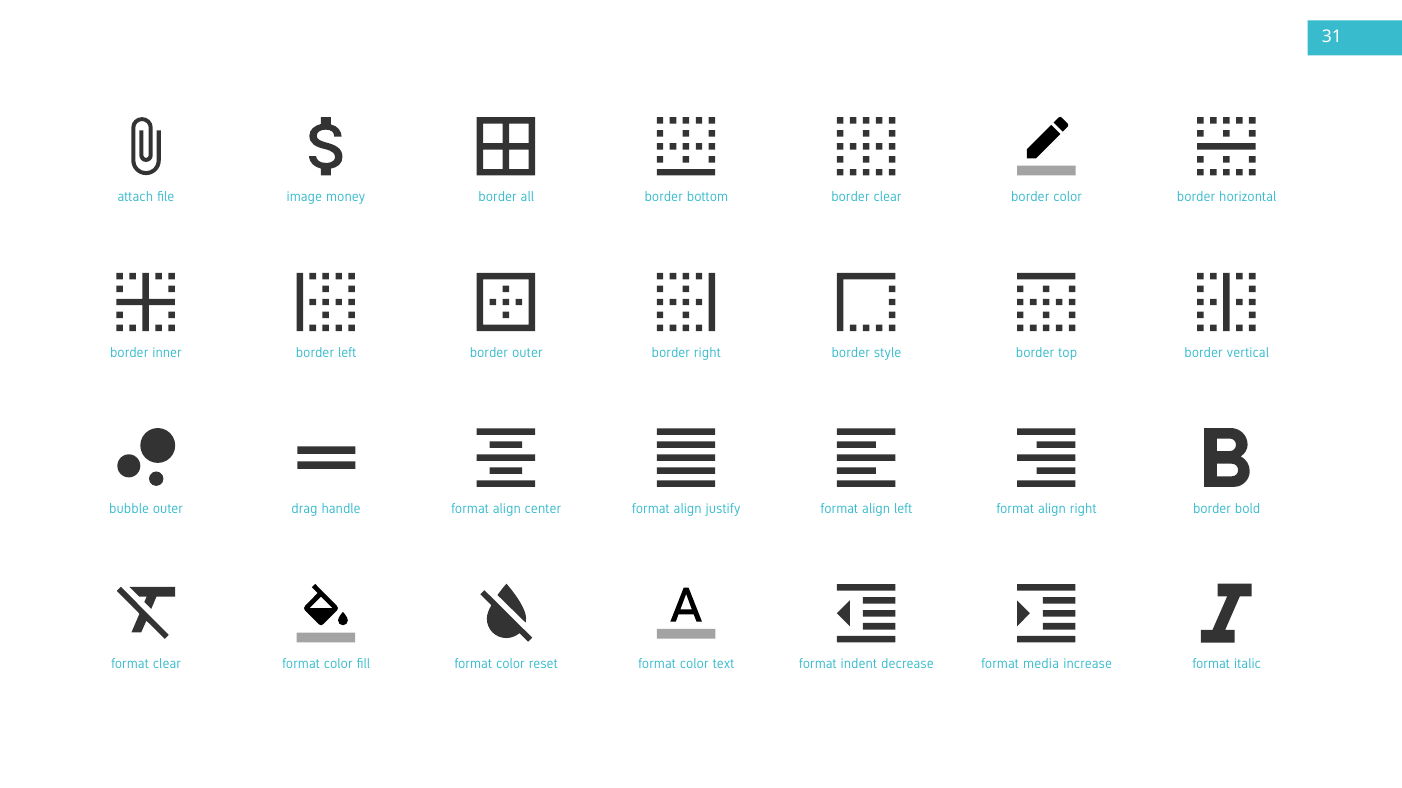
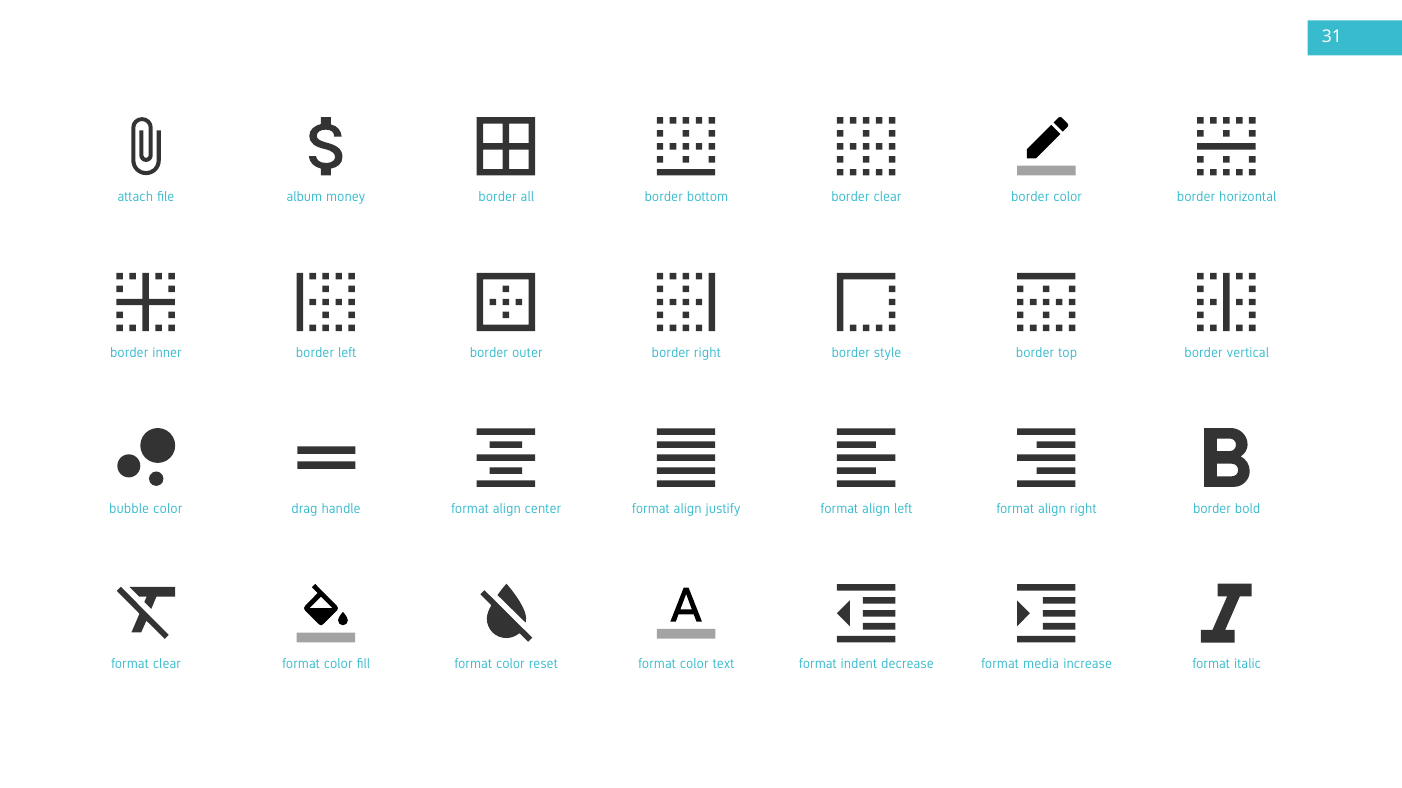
image: image -> album (304, 198)
bubble outer: outer -> color (168, 509)
